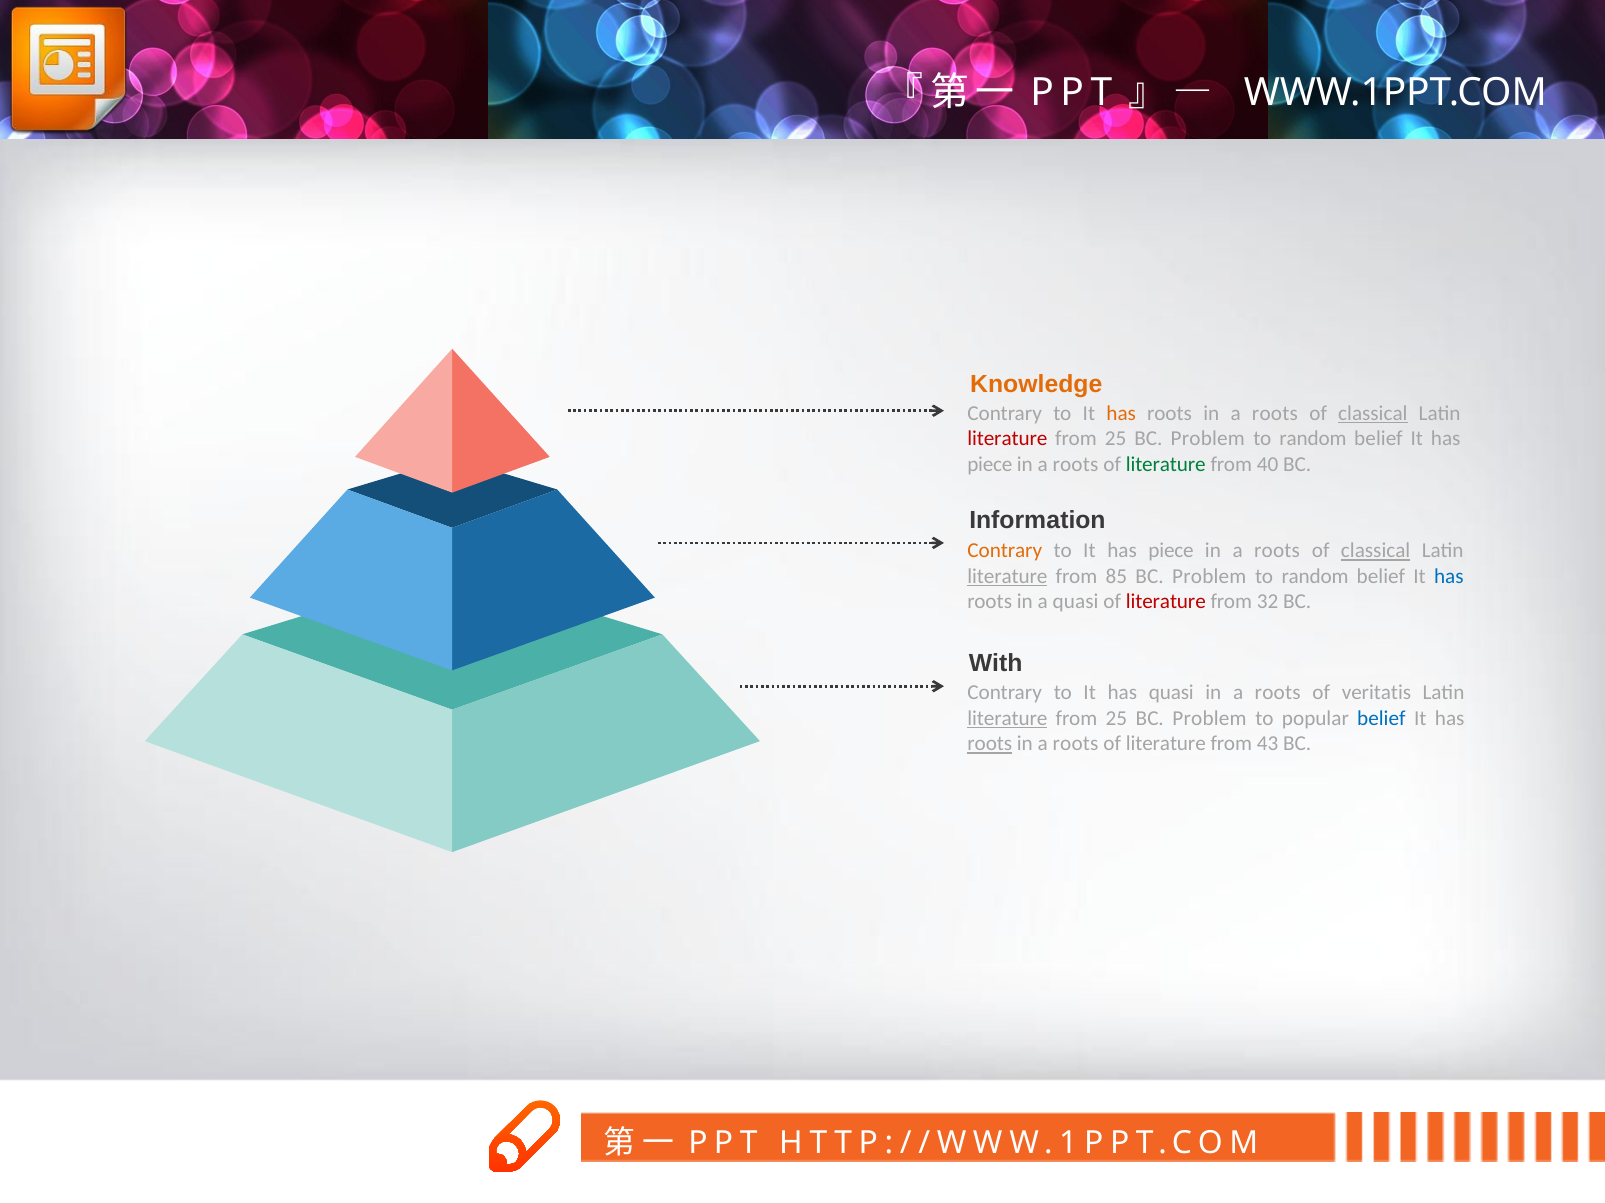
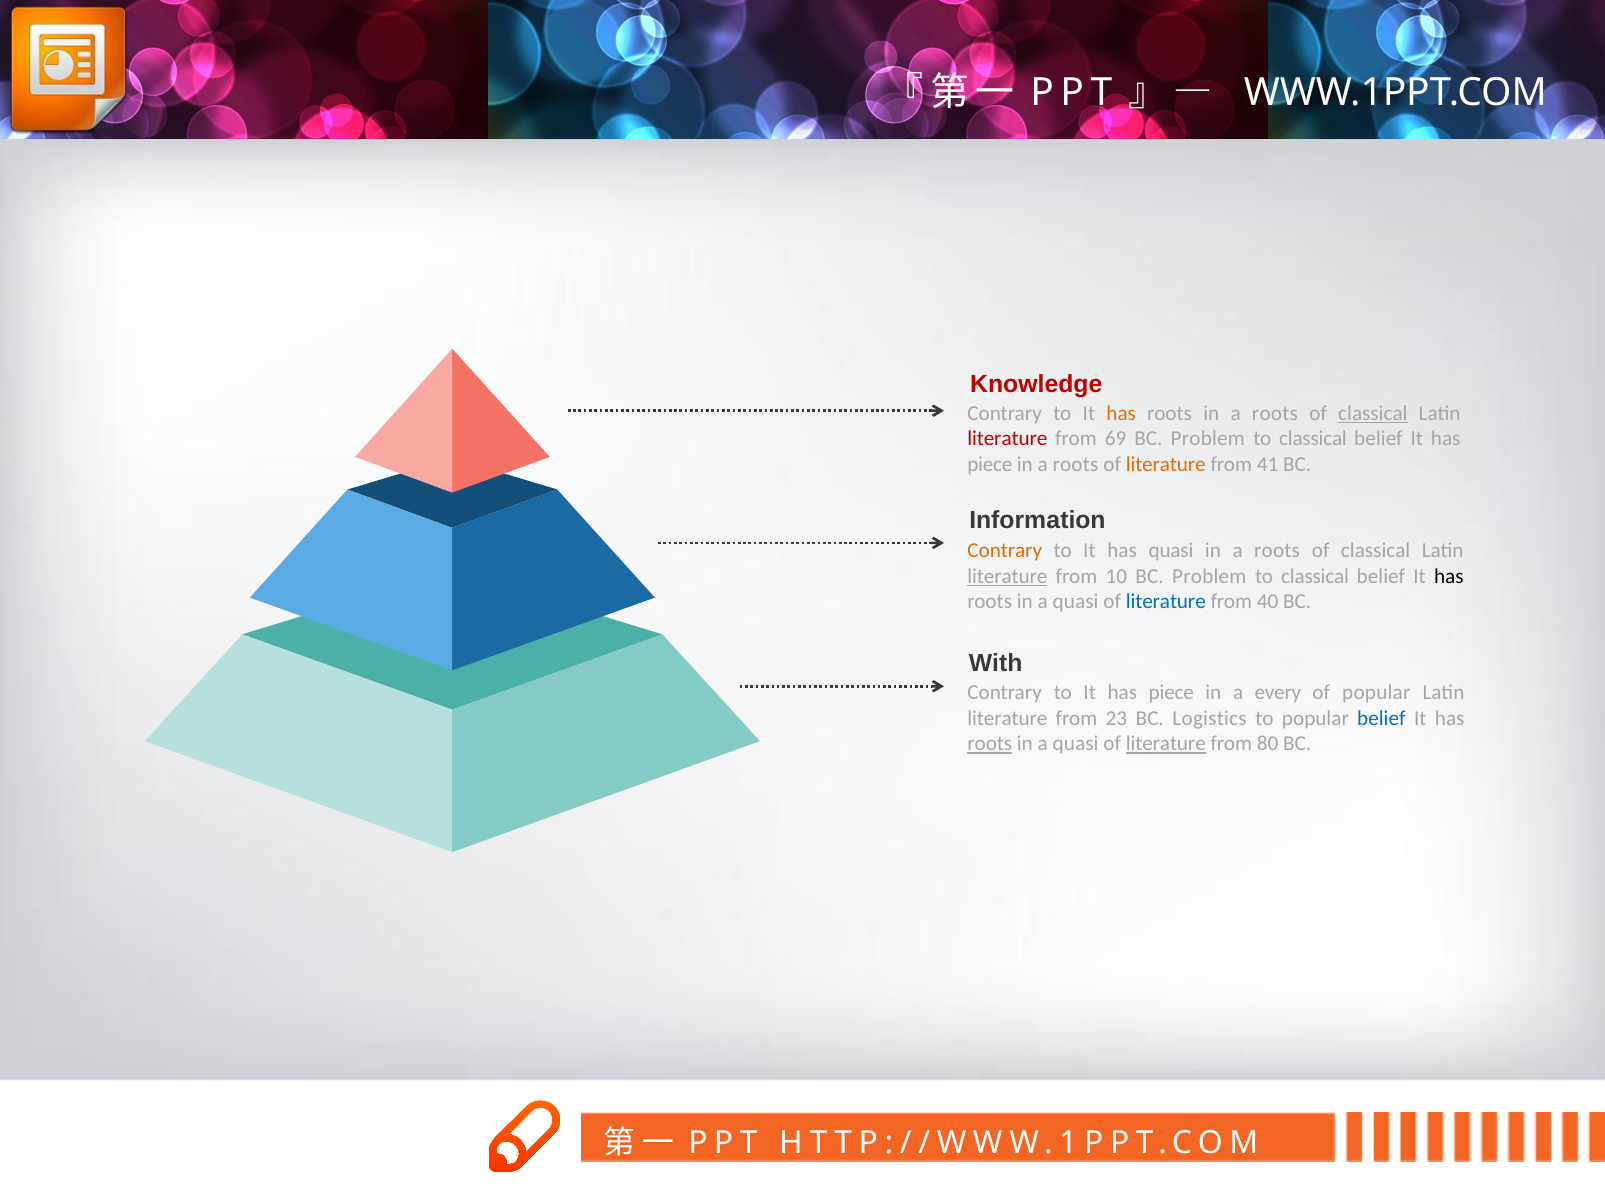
Knowledge colour: orange -> red (1036, 385)
25: 25 -> 69 (1116, 439)
random: random -> classical (1313, 439)
literature colour: green -> orange (1166, 464)
40: 40 -> 41 (1268, 464)
to It has piece: piece -> quasi (1171, 551)
classical underline: present -> none (1376, 551)
85: 85 -> 10 (1116, 577)
random: random -> classical (1315, 577)
has colour: blue -> black (1449, 577)
literature colour: red -> blue (1166, 602)
32: 32 -> 40 (1268, 602)
to It has quasi: quasi -> piece (1171, 693)
roots: roots -> every (1278, 693)
of veritatis: veritatis -> popular (1376, 693)
literature underline: present -> none (1007, 719)
25: 25 -> 23 (1116, 719)
Problem: Problem -> Logistics (1210, 719)
roots: roots -> quasi (1076, 744)
literature underline: none -> present (1166, 744)
43: 43 -> 80 (1268, 744)
